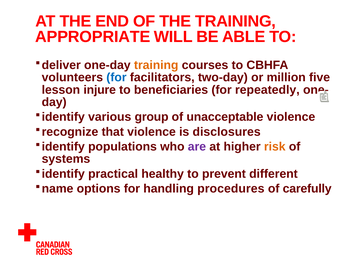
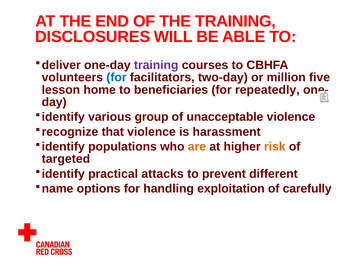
APPROPRIATE: APPROPRIATE -> DISCLOSURES (93, 37)
training colour: orange -> purple (156, 65)
injure: injure -> home (100, 90)
disclosures: disclosures -> harassment (227, 132)
are colour: purple -> orange (197, 147)
systems: systems -> targeted (66, 159)
healthy: healthy -> attacks (163, 174)
procedures: procedures -> exploitation (231, 189)
